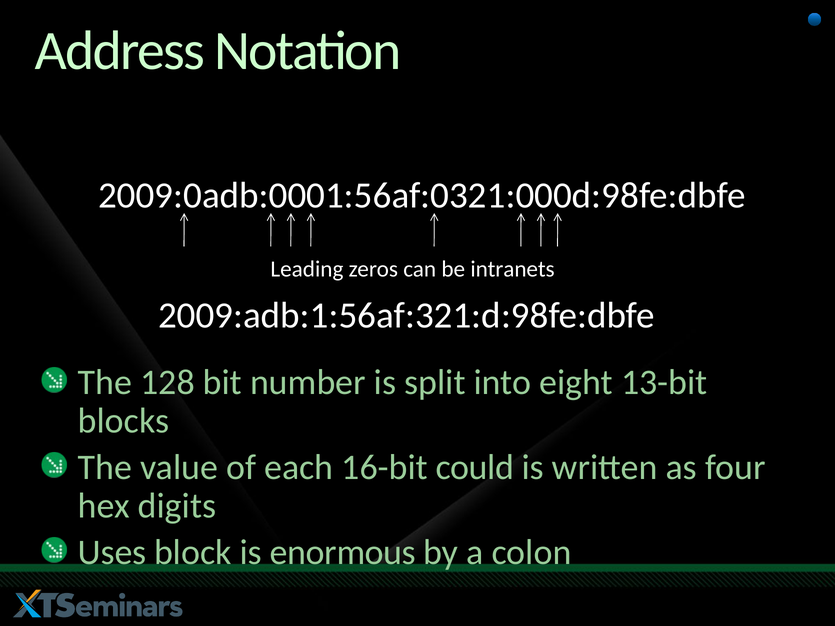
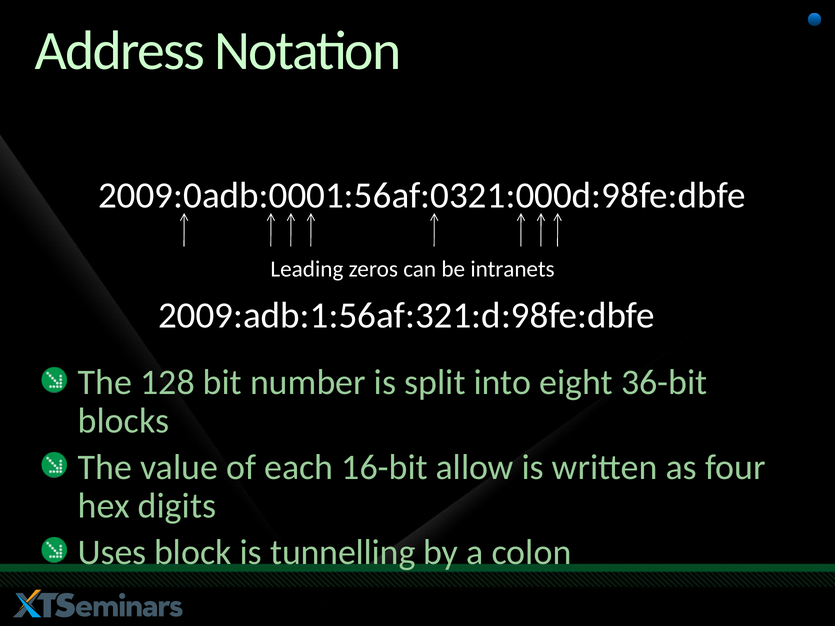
13-bit: 13-bit -> 36-bit (664, 382)
could: could -> allow (475, 467)
enormous: enormous -> tunnelling (343, 553)
